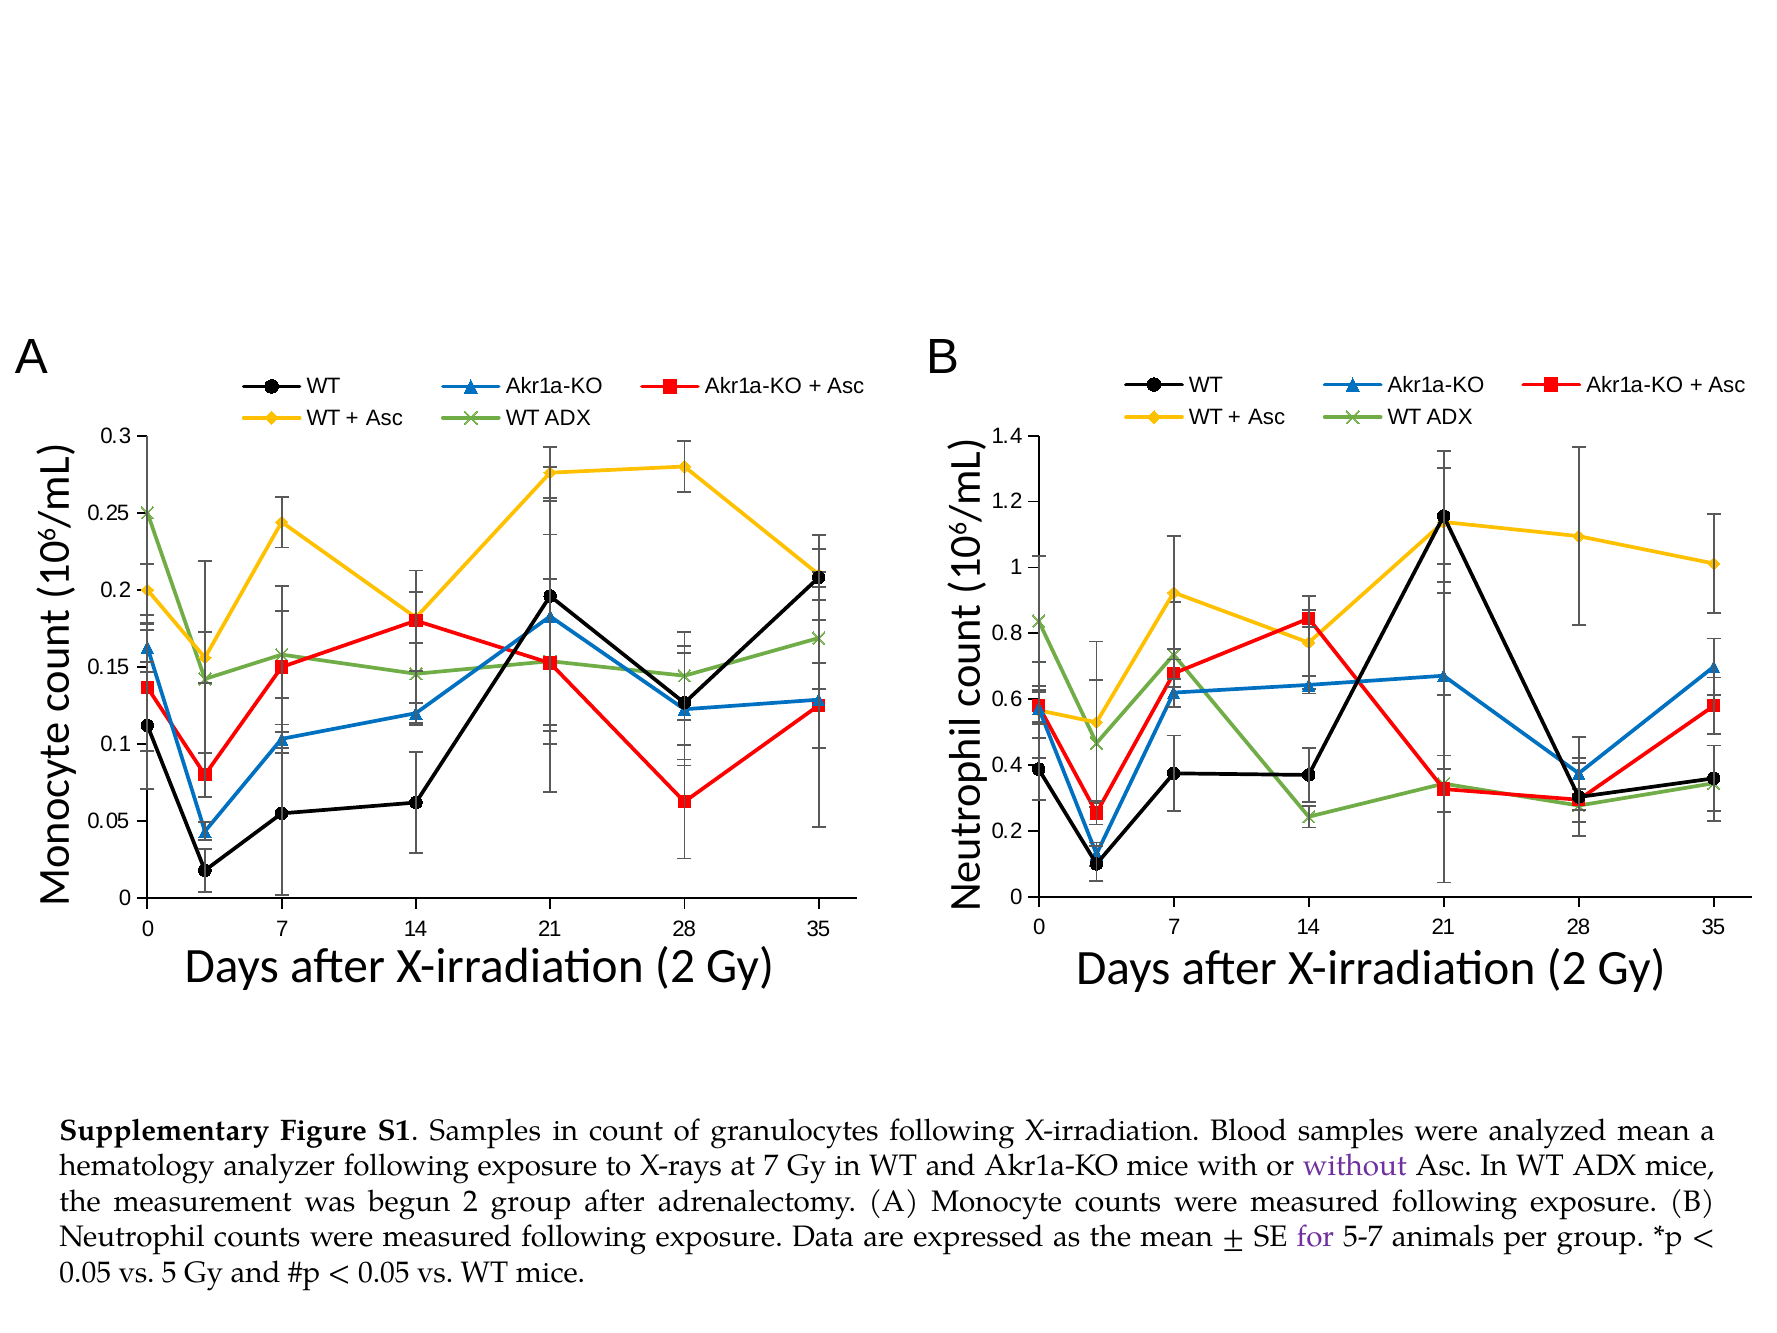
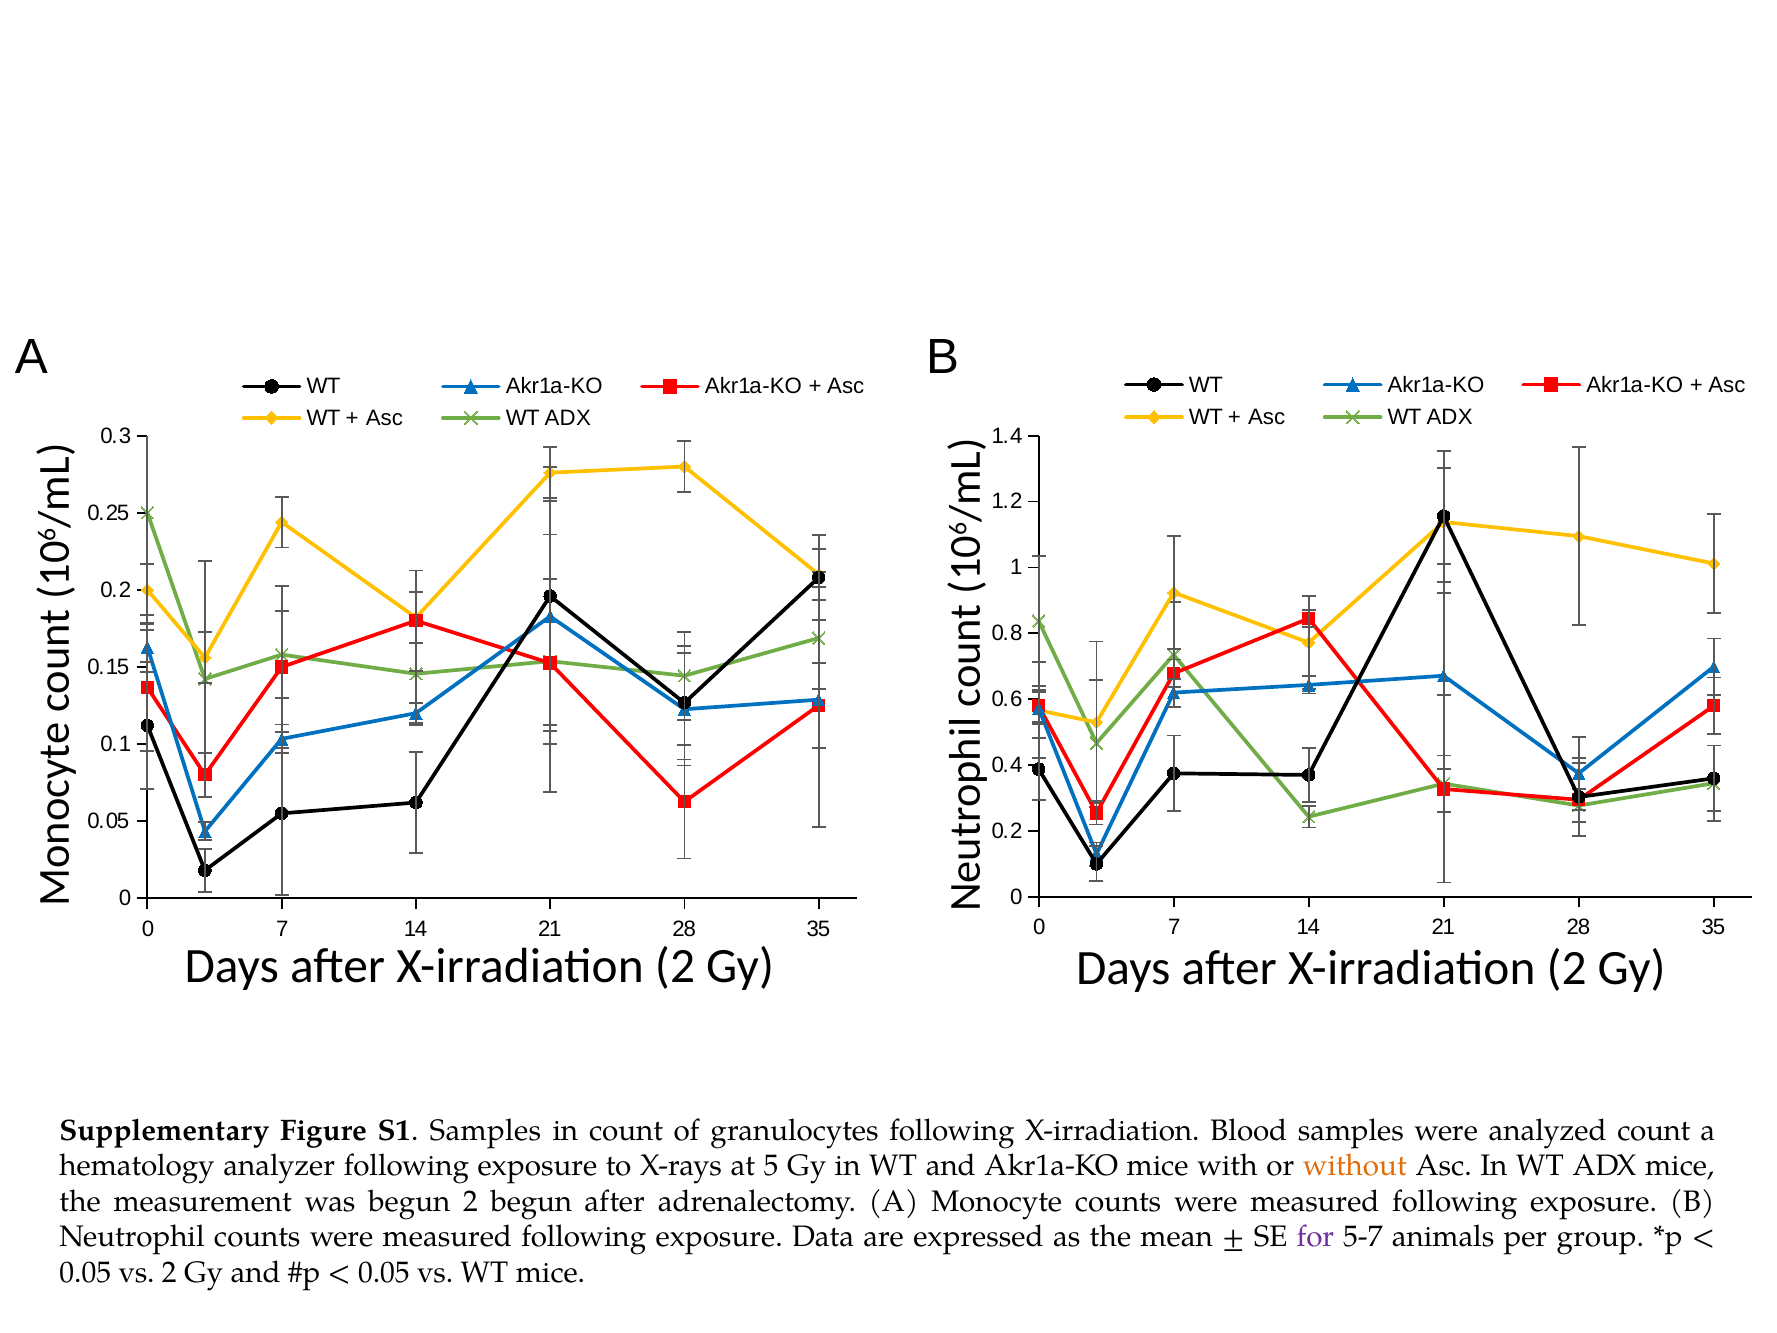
analyzed mean: mean -> count (1654, 1130)
at 7: 7 -> 5 (771, 1166)
without colour: purple -> orange (1355, 1166)
2 group: group -> begun (531, 1201)
vs 5: 5 -> 2 (169, 1272)
